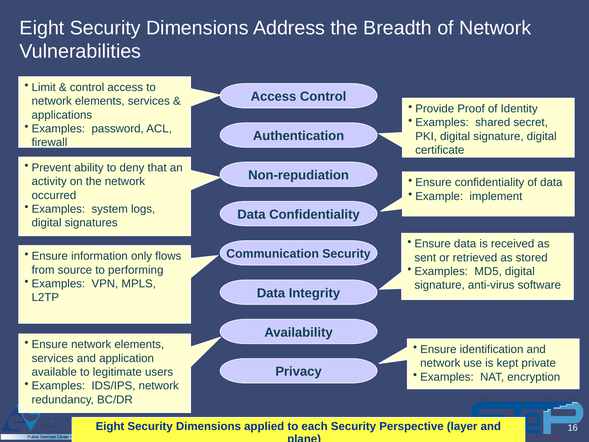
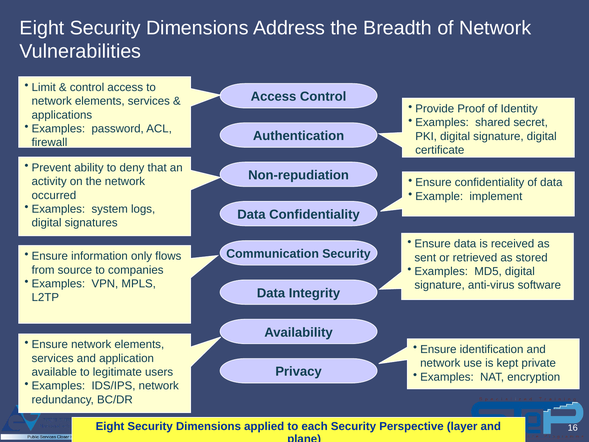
performing: performing -> companies (136, 270)
